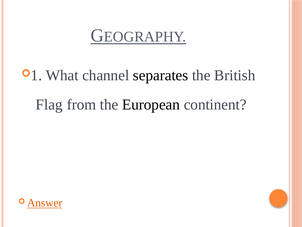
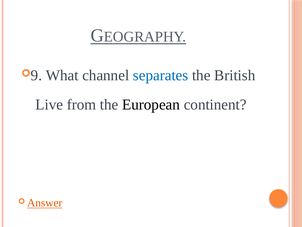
1: 1 -> 9 (36, 75)
separates colour: black -> blue (161, 75)
Flag: Flag -> Live (49, 104)
